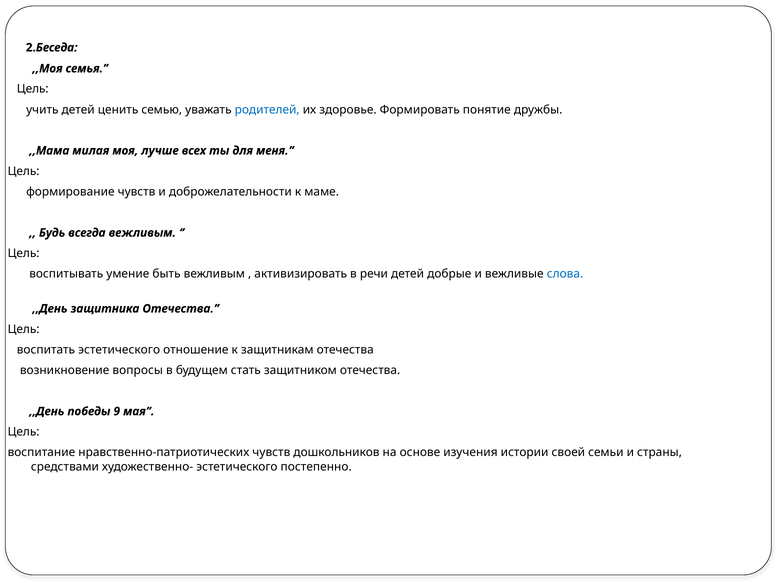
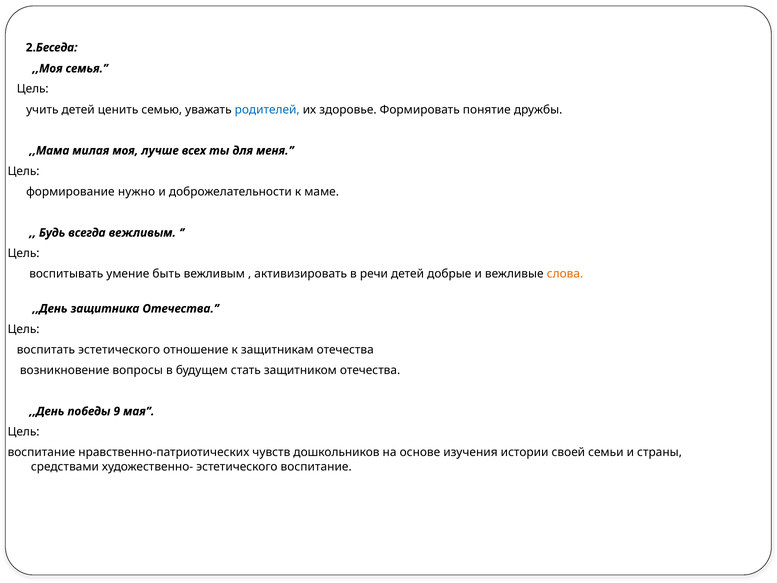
формирование чувств: чувств -> нужно (136, 192)
слова colour: blue -> orange (565, 274)
эстетического постепенно: постепенно -> воспитание (316, 466)
